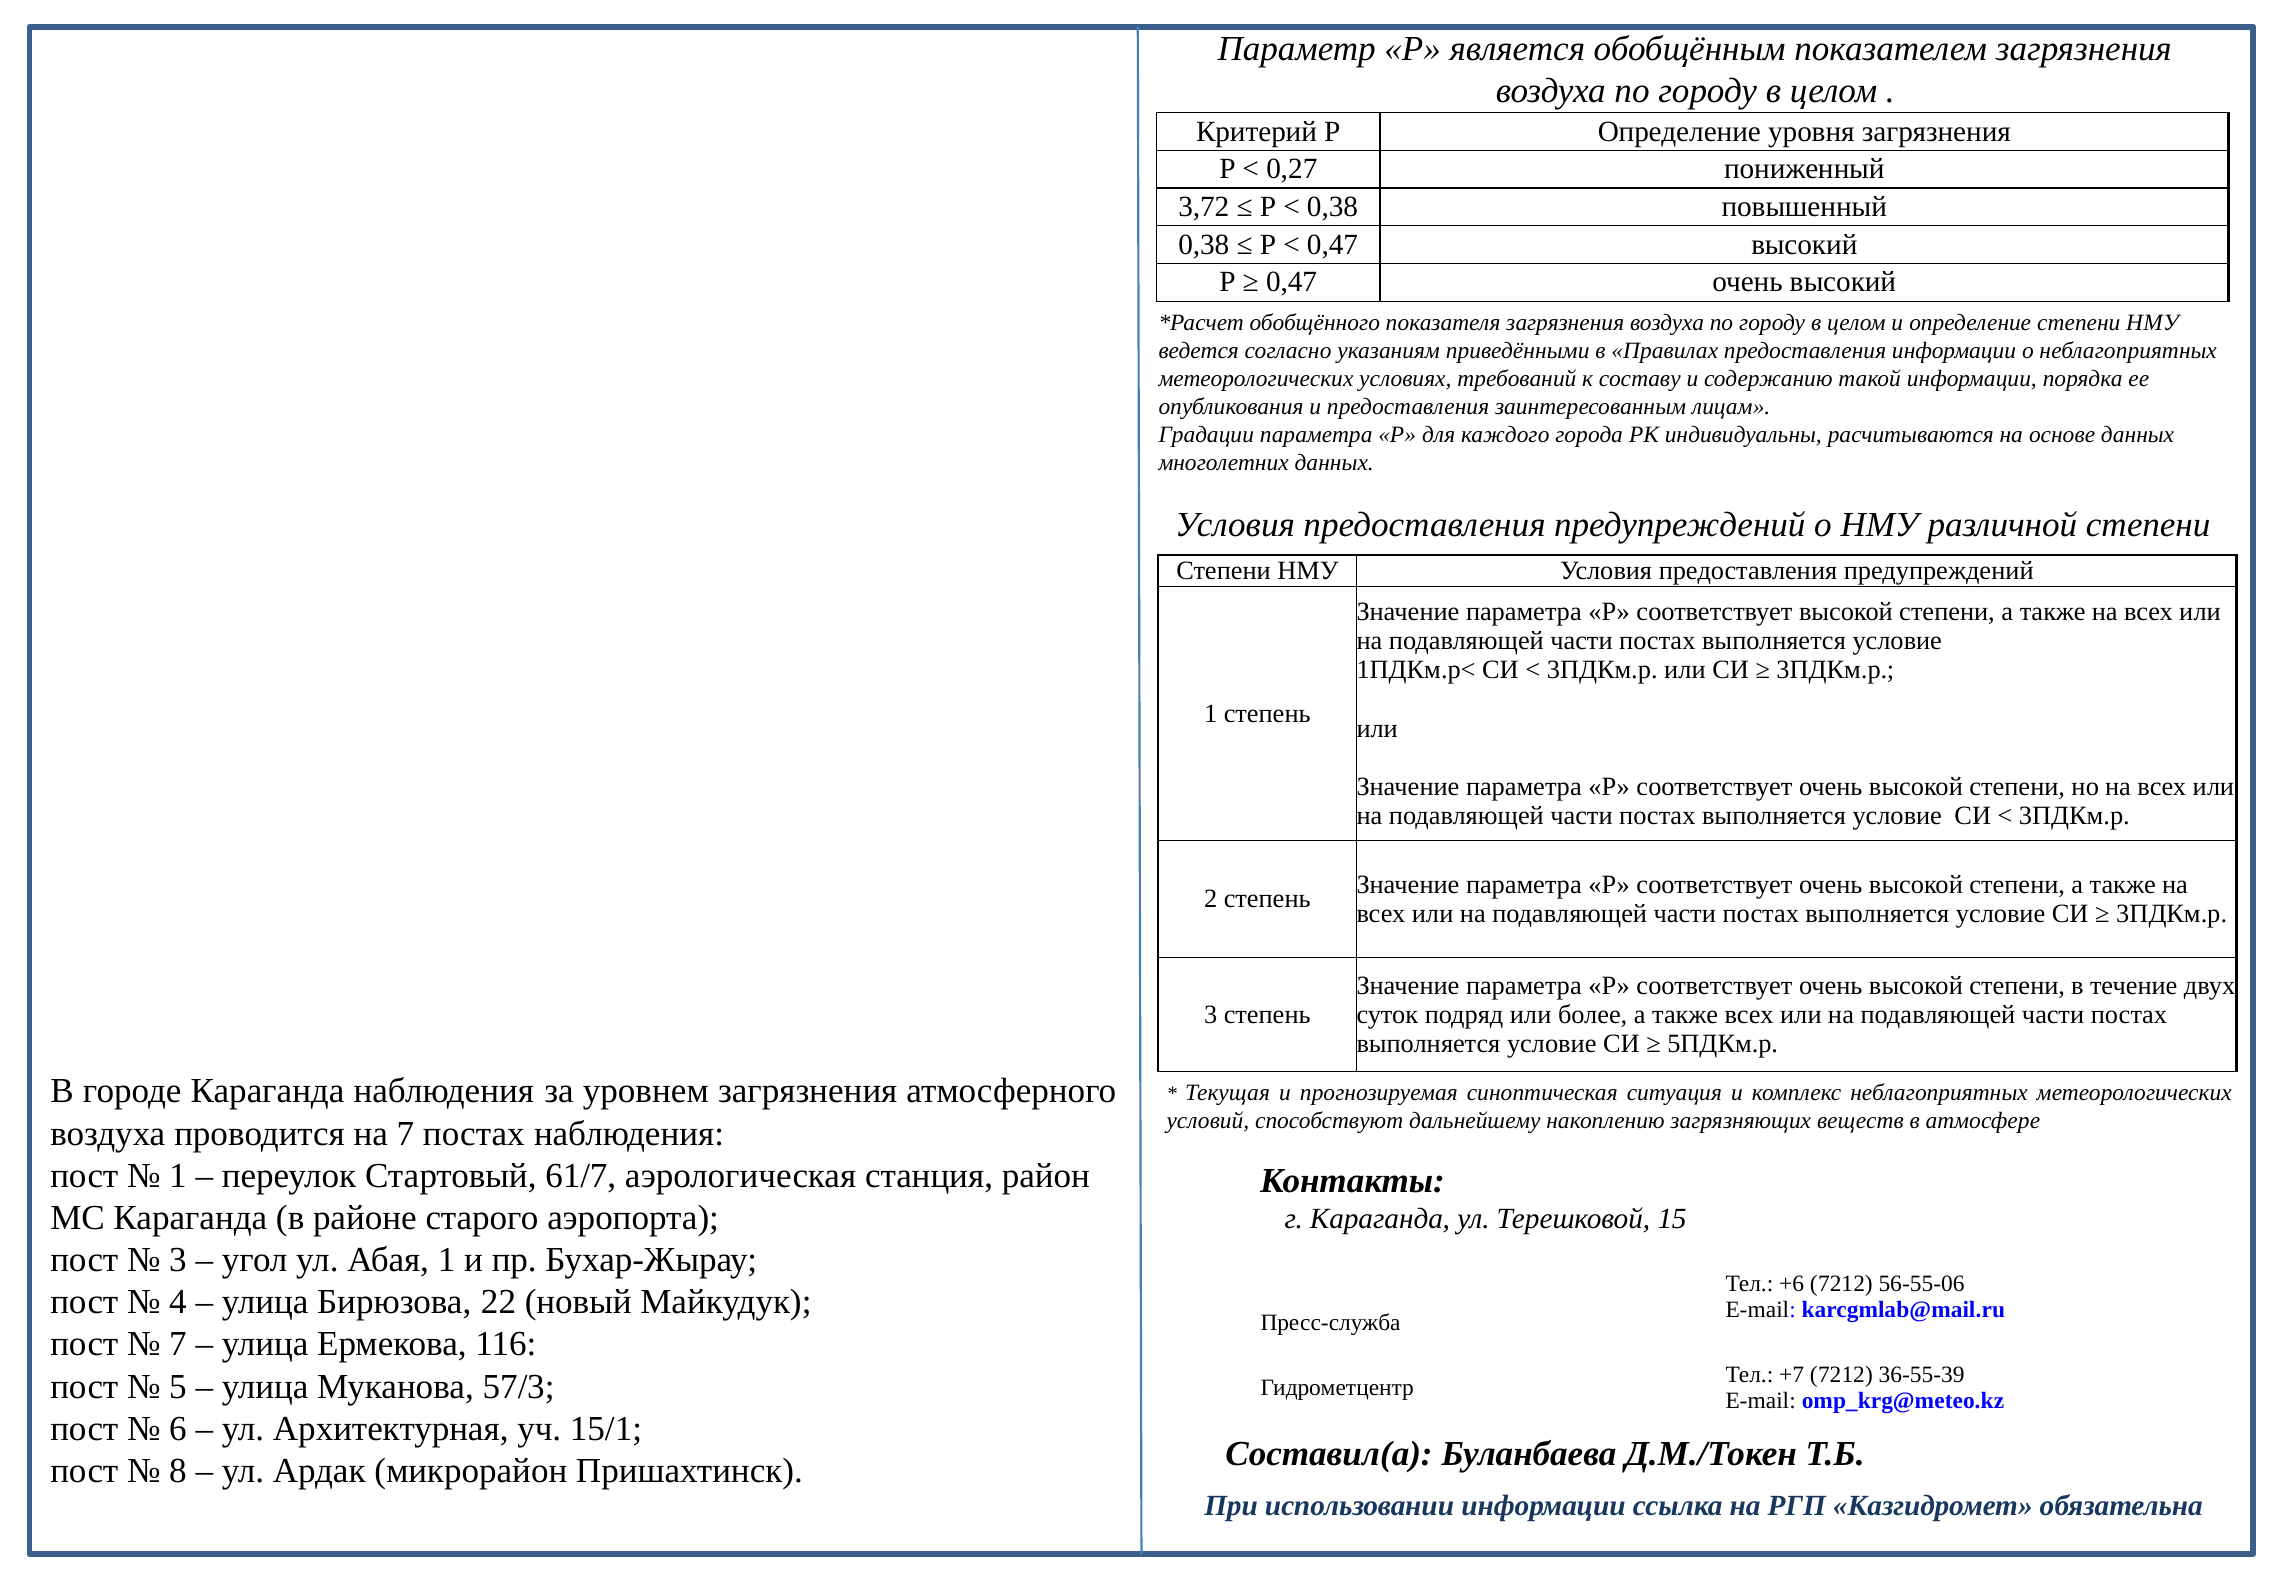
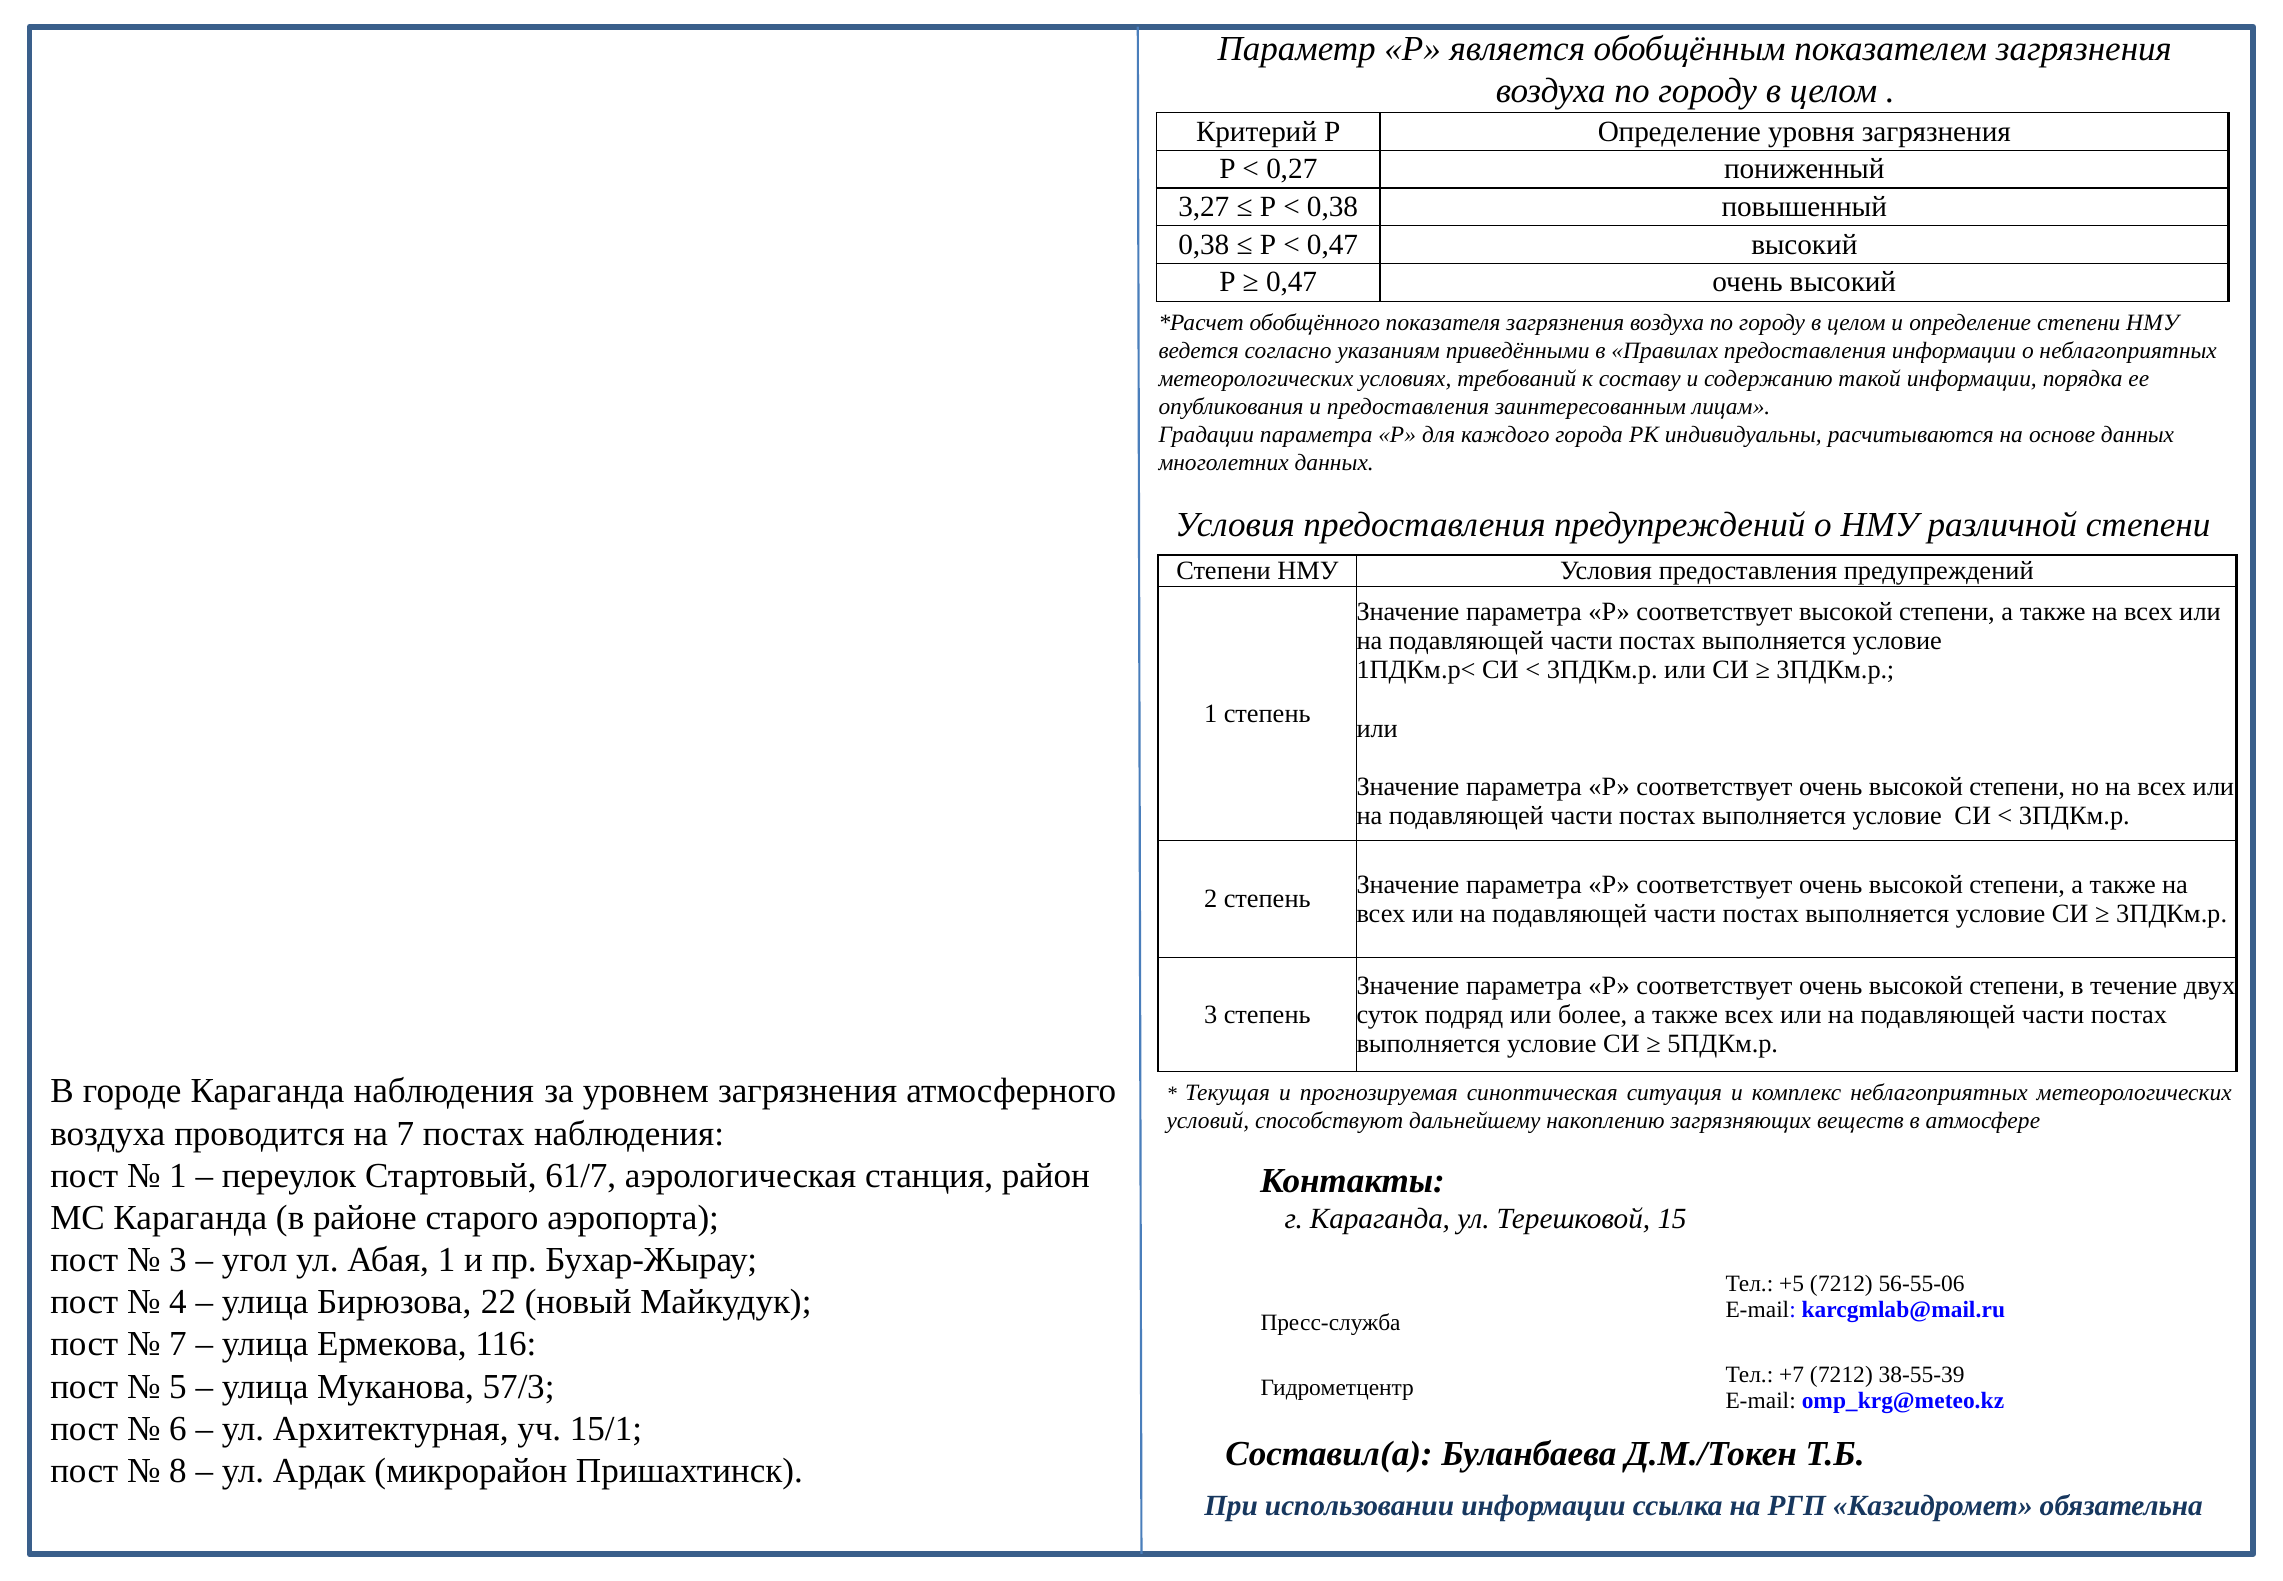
3,72: 3,72 -> 3,27 (1204, 207)
+6: +6 -> +5 (1792, 1283)
36-55-39: 36-55-39 -> 38-55-39 (1922, 1375)
